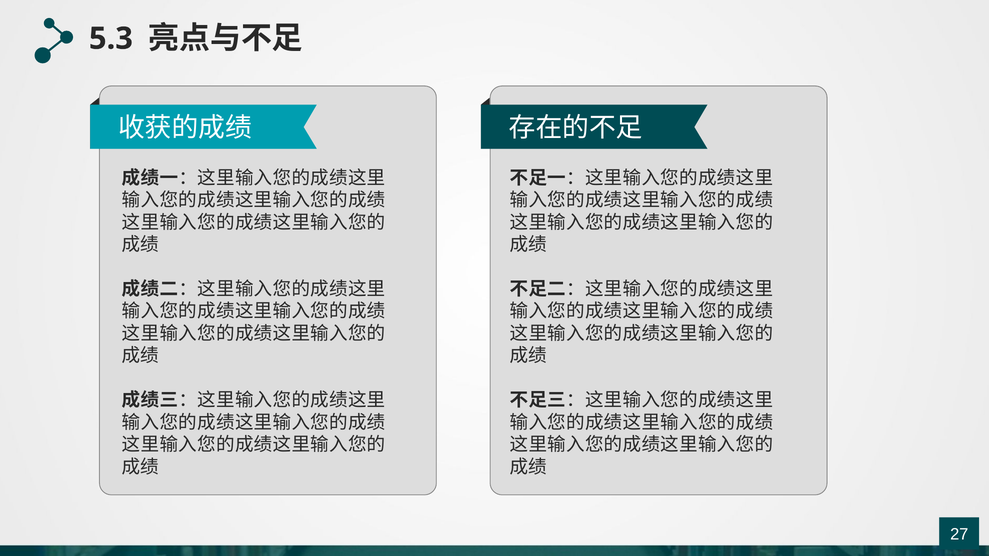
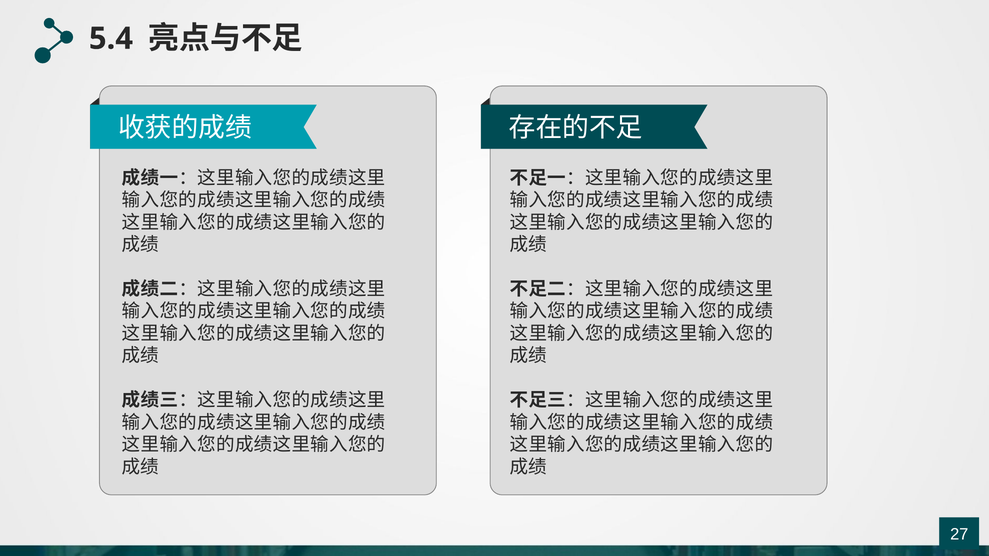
5.3: 5.3 -> 5.4 (111, 39)
